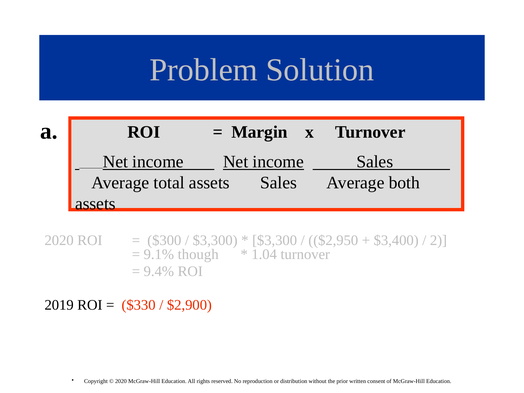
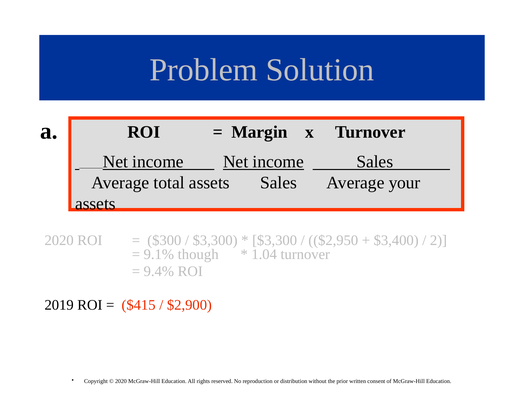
both: both -> your (404, 183)
$330: $330 -> $415 (139, 305)
